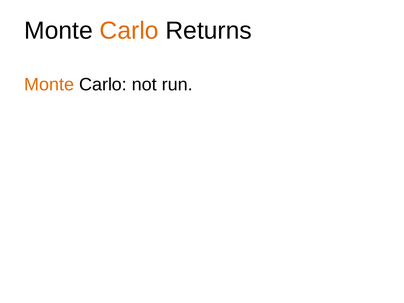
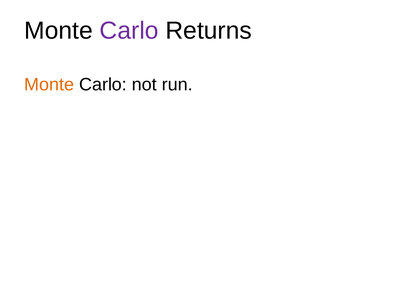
Carlo colour: orange -> purple (129, 31)
